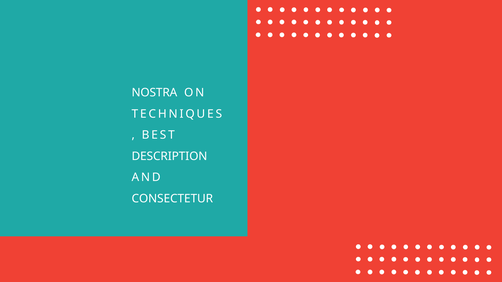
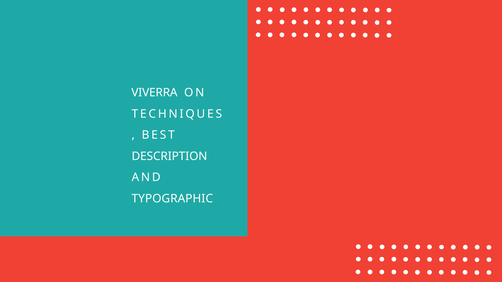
NOSTRA: NOSTRA -> VIVERRA (154, 93)
CONSECTETUR: CONSECTETUR -> TYPOGRAPHIC (172, 199)
